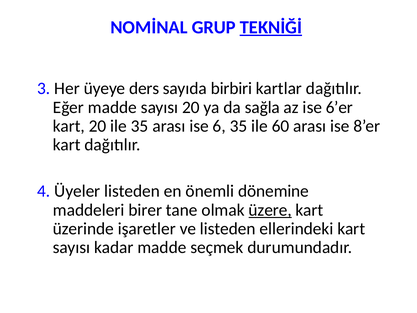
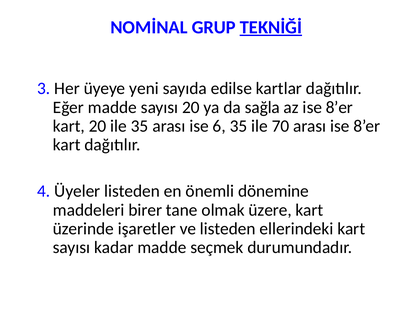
ders: ders -> yeni (144, 88)
birbiri: birbiri -> edilse (231, 88)
az ise 6’er: 6’er -> 8’er (339, 107)
60: 60 -> 70 (280, 126)
üzere underline: present -> none (270, 210)
